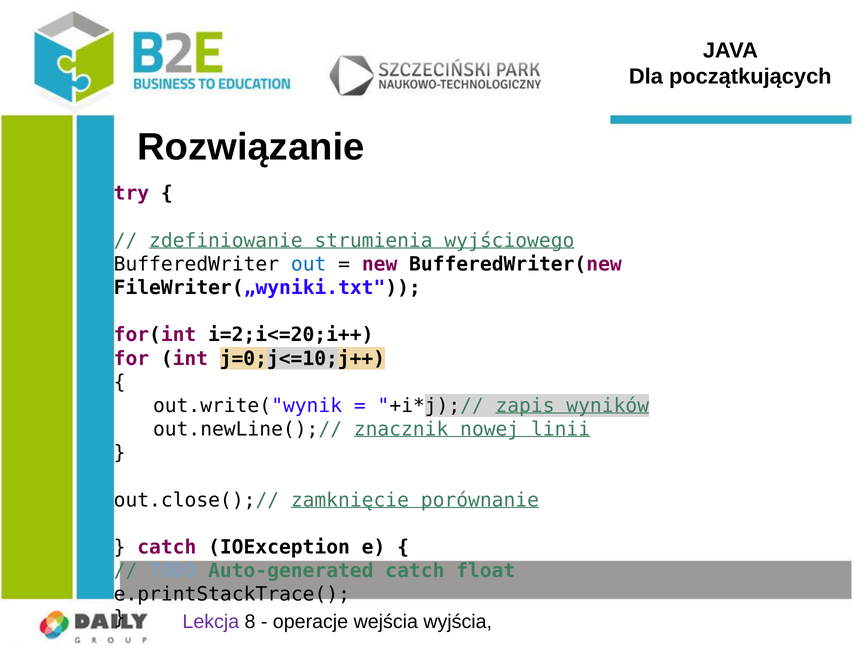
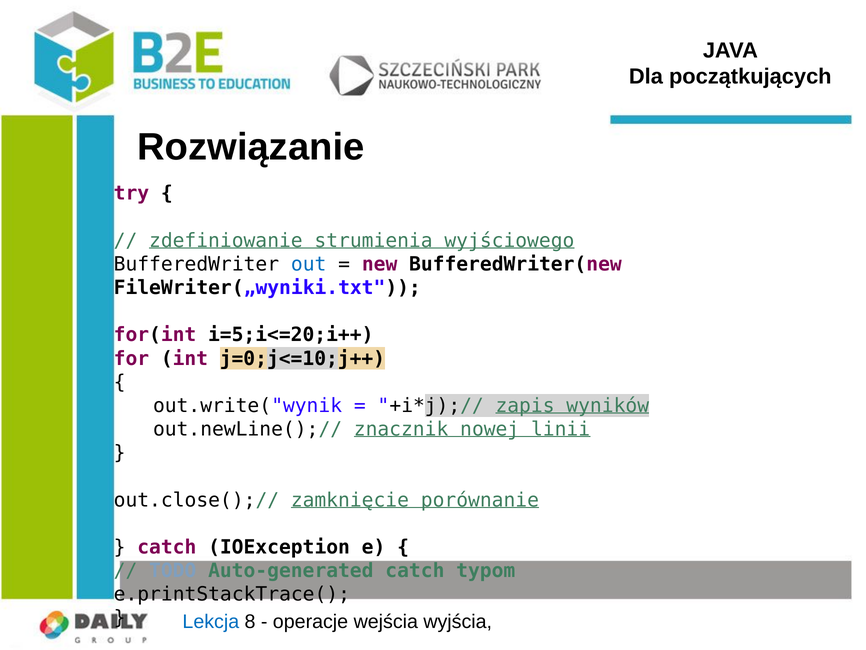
i=2;i<=20;i++: i=2;i<=20;i++ -> i=5;i<=20;i++ (291, 335)
float: float -> typom (486, 570)
Lekcja colour: purple -> blue (211, 621)
